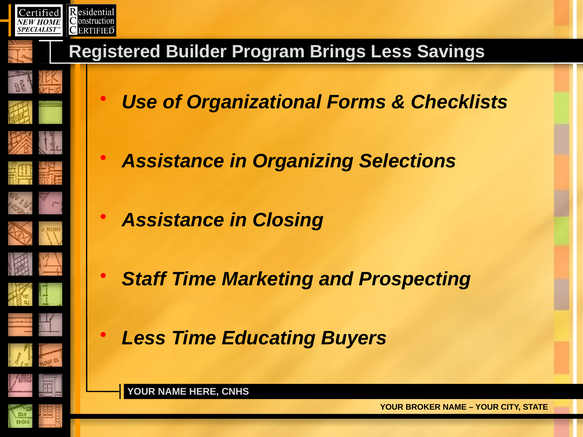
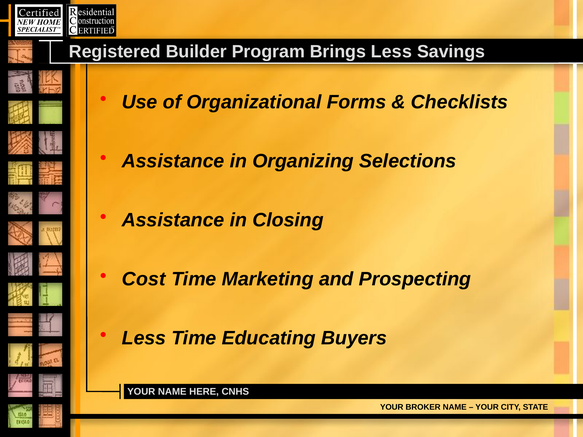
Staff: Staff -> Cost (144, 279)
